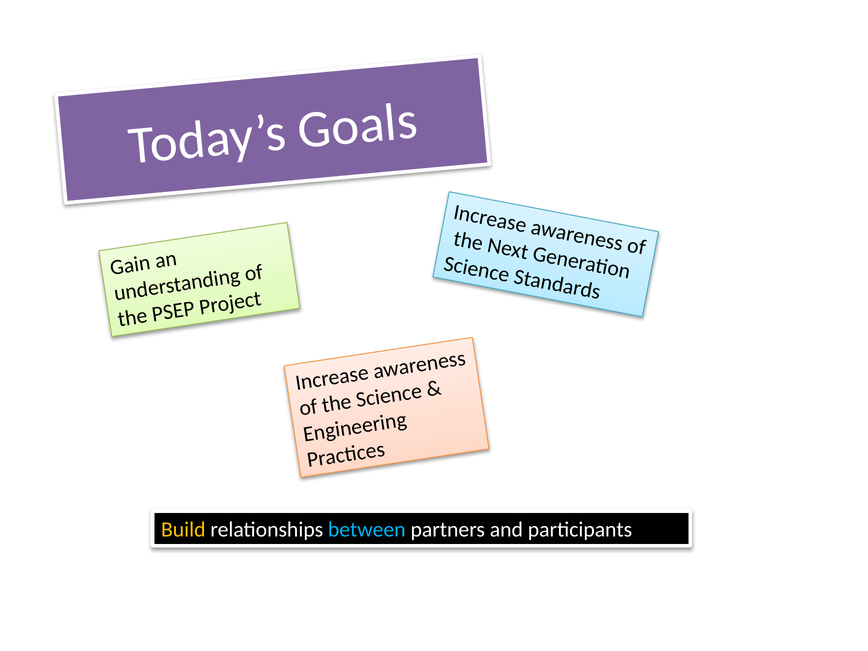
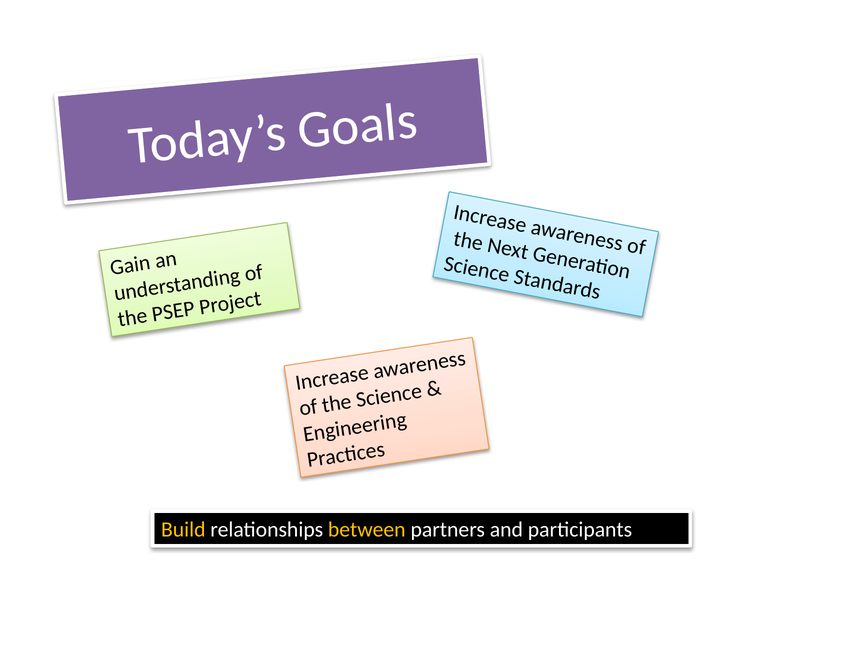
between colour: light blue -> yellow (367, 530)
